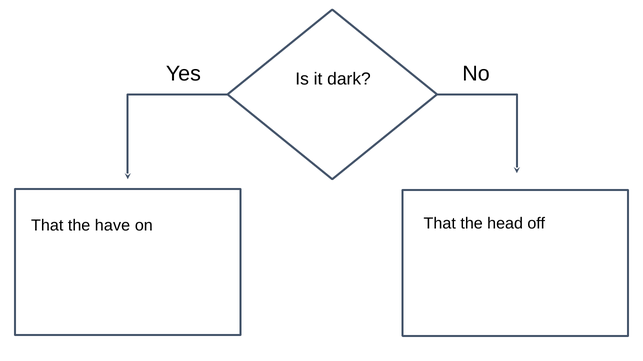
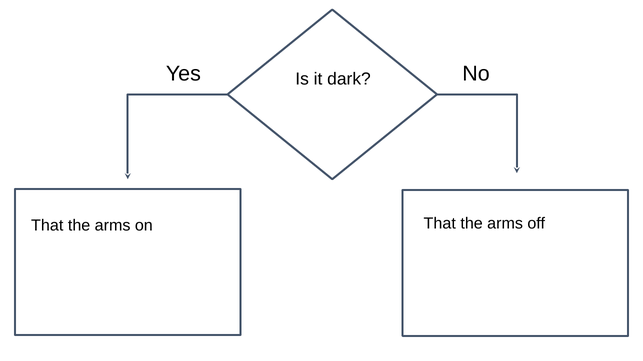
have: have -> arms (113, 226)
head: head -> arms (505, 224)
